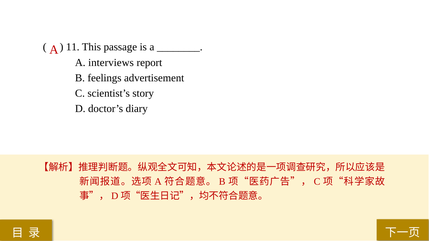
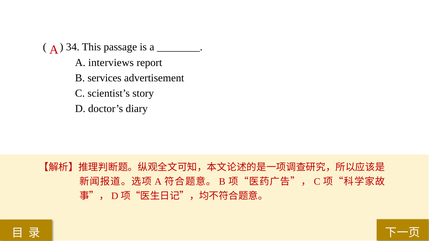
11: 11 -> 34 (73, 47)
feelings: feelings -> services (105, 78)
